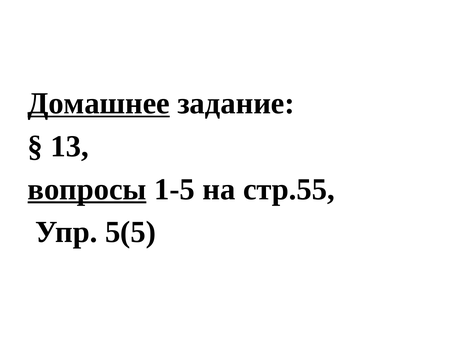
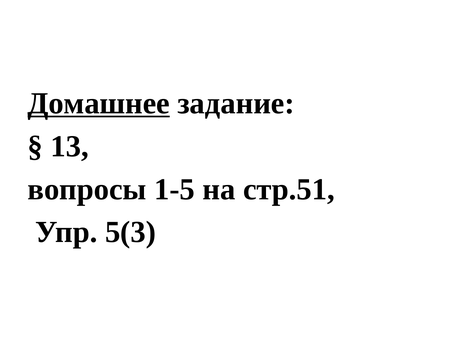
вопросы underline: present -> none (87, 189)
стр.55: стр.55 -> стр.51 (289, 189)
5(5: 5(5 -> 5(3 (130, 232)
